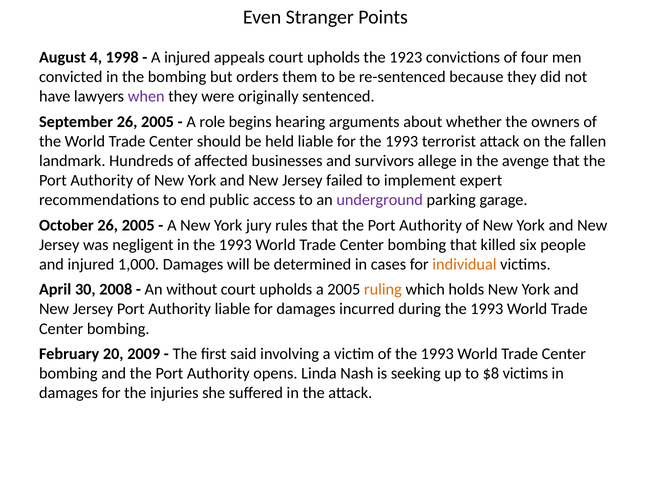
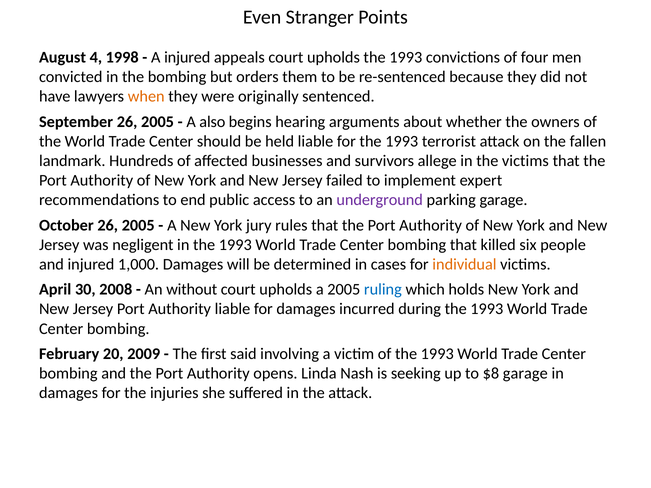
upholds the 1923: 1923 -> 1993 (406, 58)
when colour: purple -> orange (146, 97)
role: role -> also (212, 122)
the avenge: avenge -> victims (525, 161)
ruling colour: orange -> blue (383, 290)
$8 victims: victims -> garage (525, 374)
